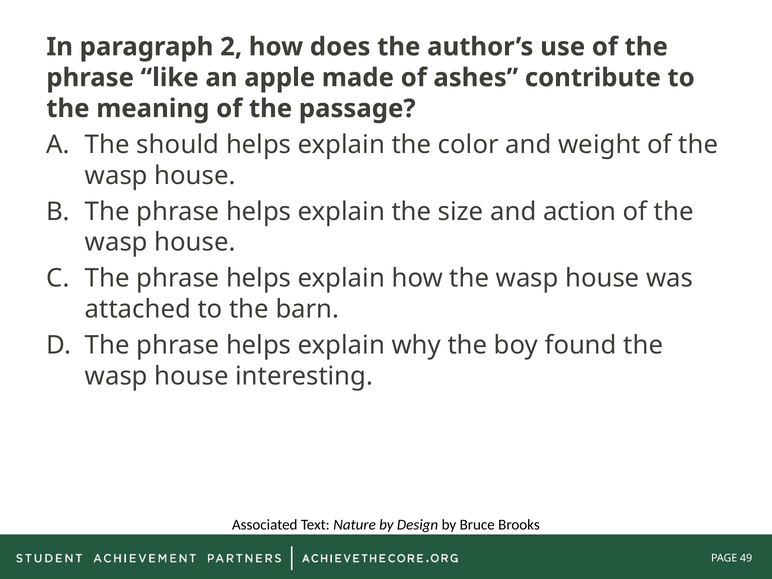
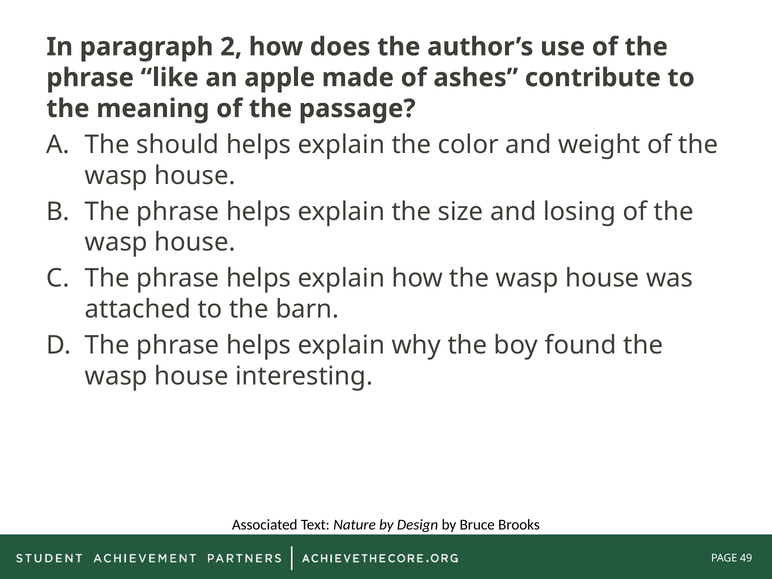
action: action -> losing (580, 212)
